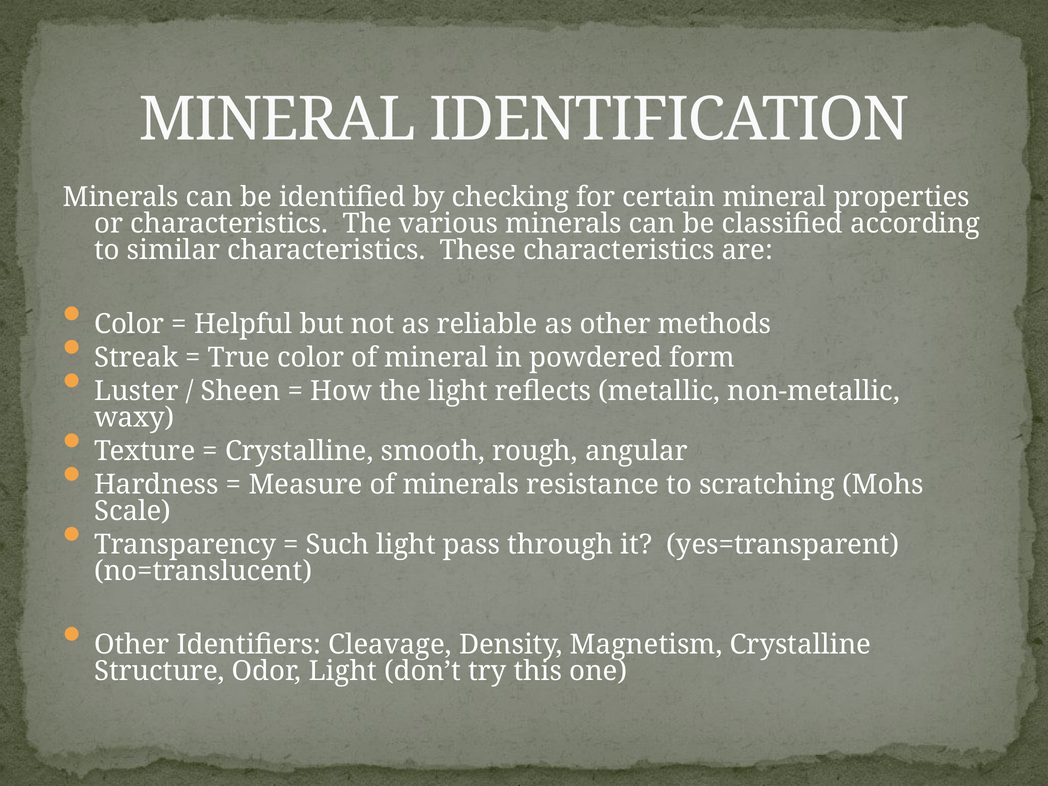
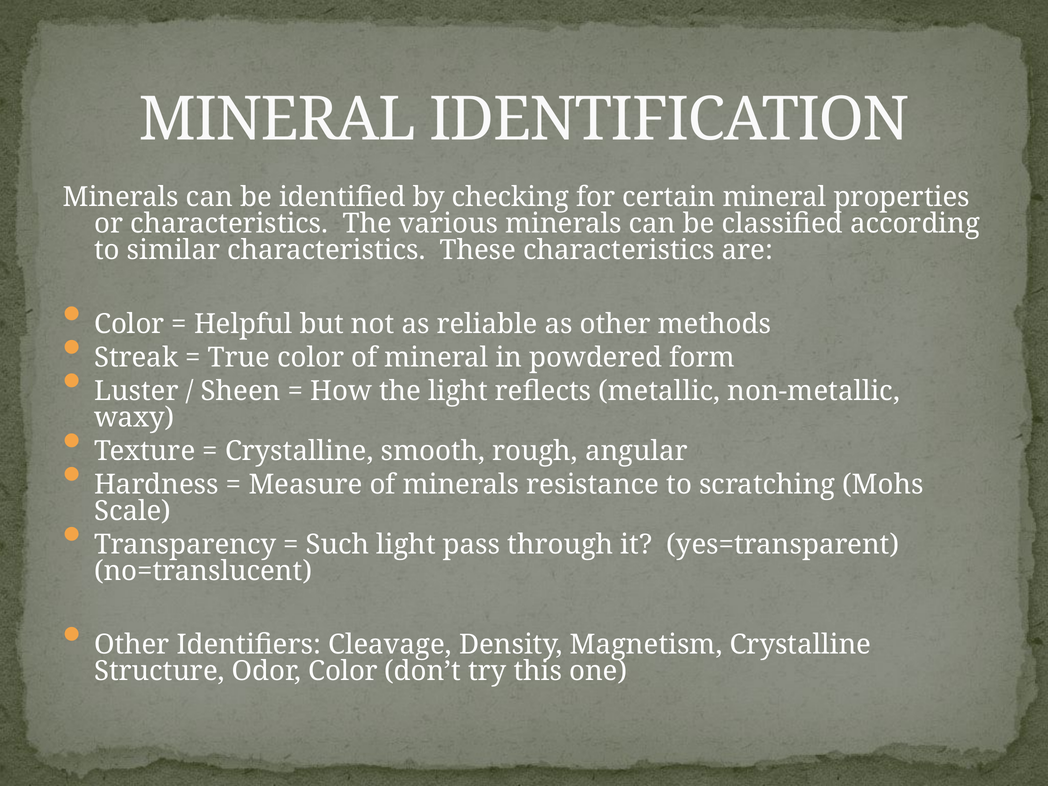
Odor Light: Light -> Color (343, 671)
